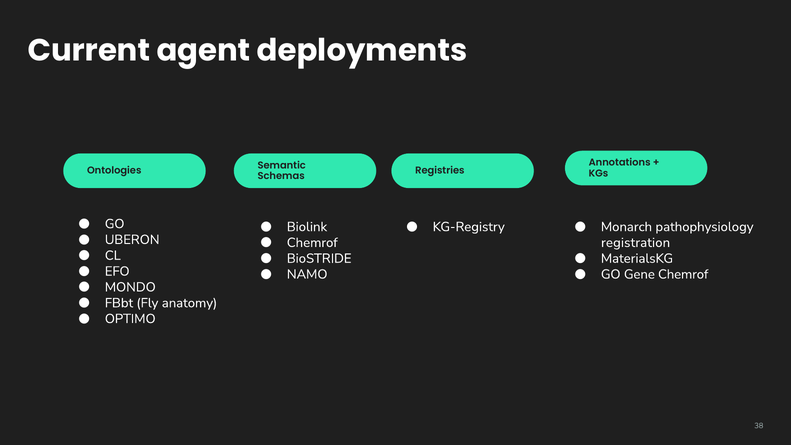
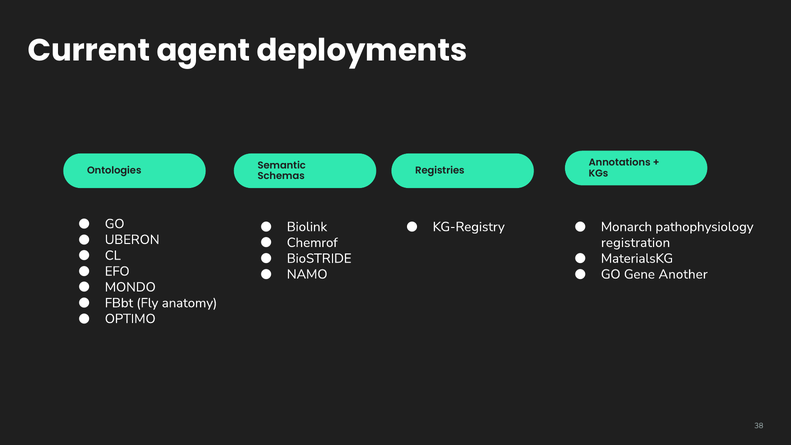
Gene Chemrof: Chemrof -> Another (683, 274)
